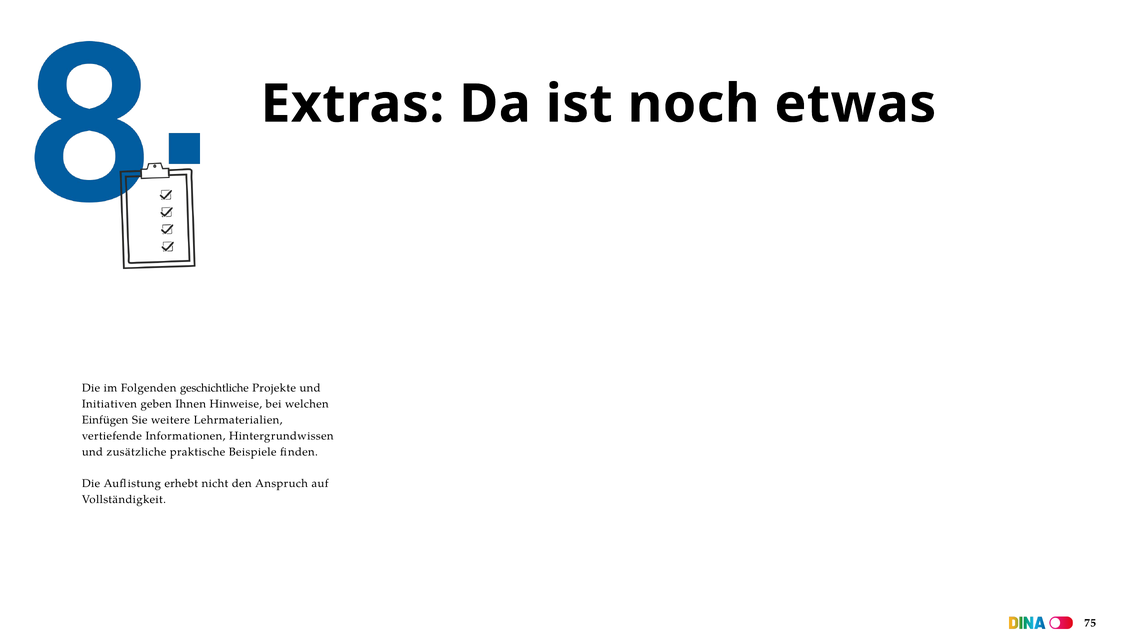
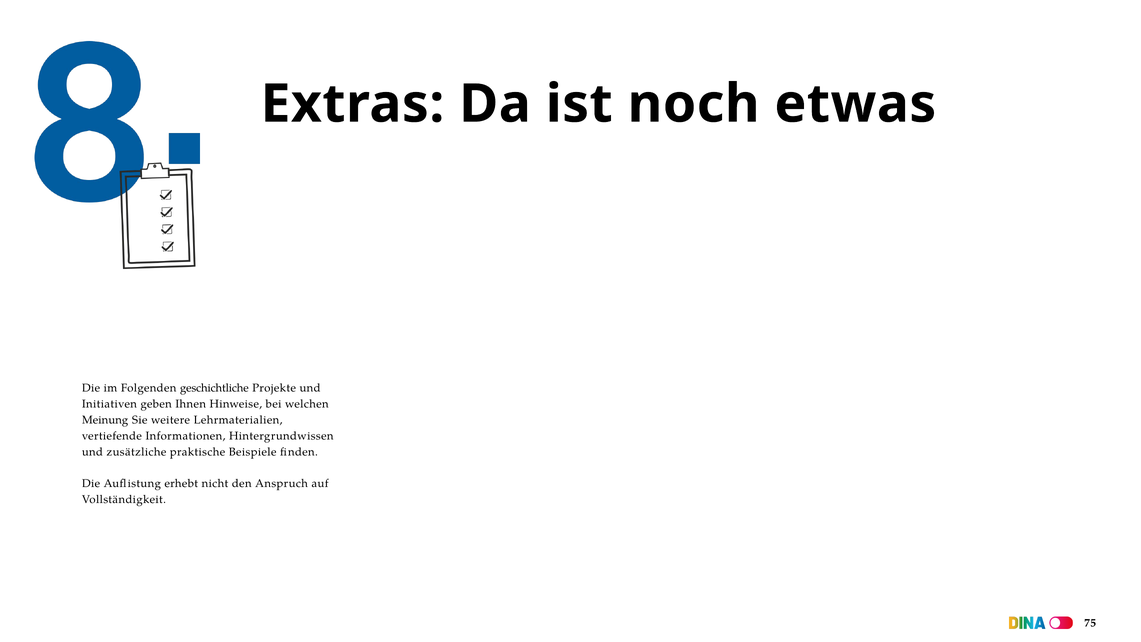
Einfügen: Einfügen -> Meinung (105, 420)
